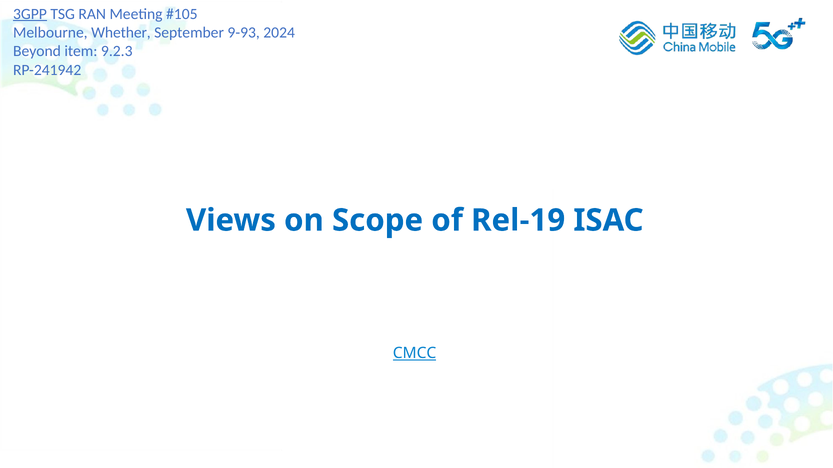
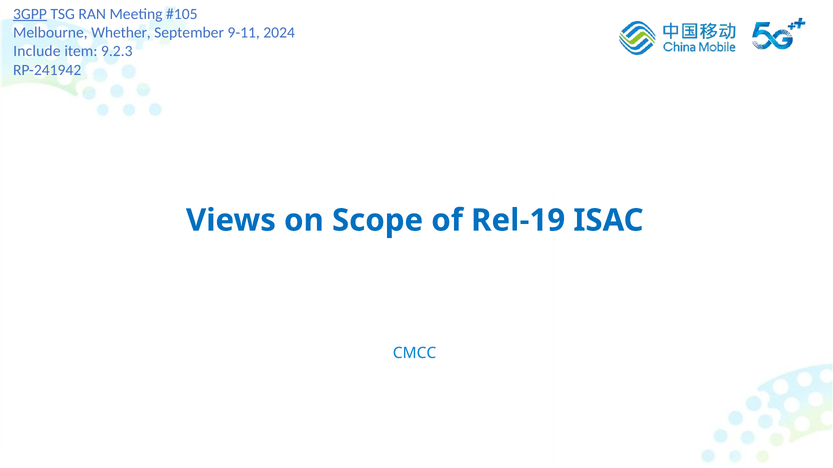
9-93: 9-93 -> 9-11 (244, 33)
Beyond: Beyond -> Include (37, 51)
CMCC underline: present -> none (415, 354)
